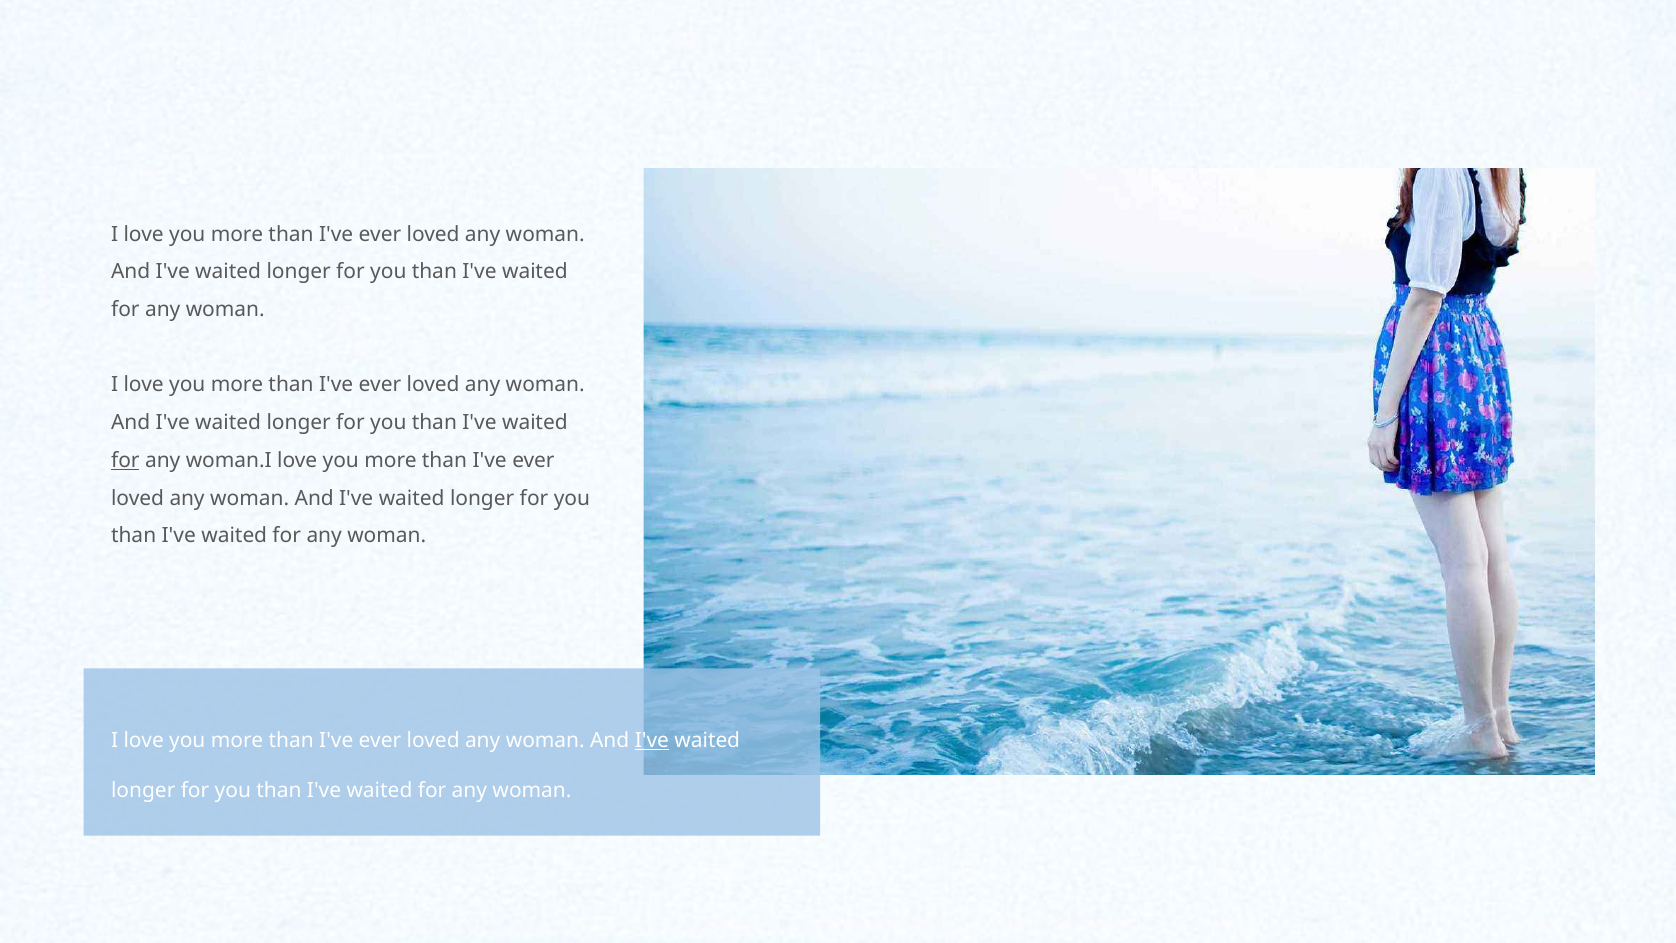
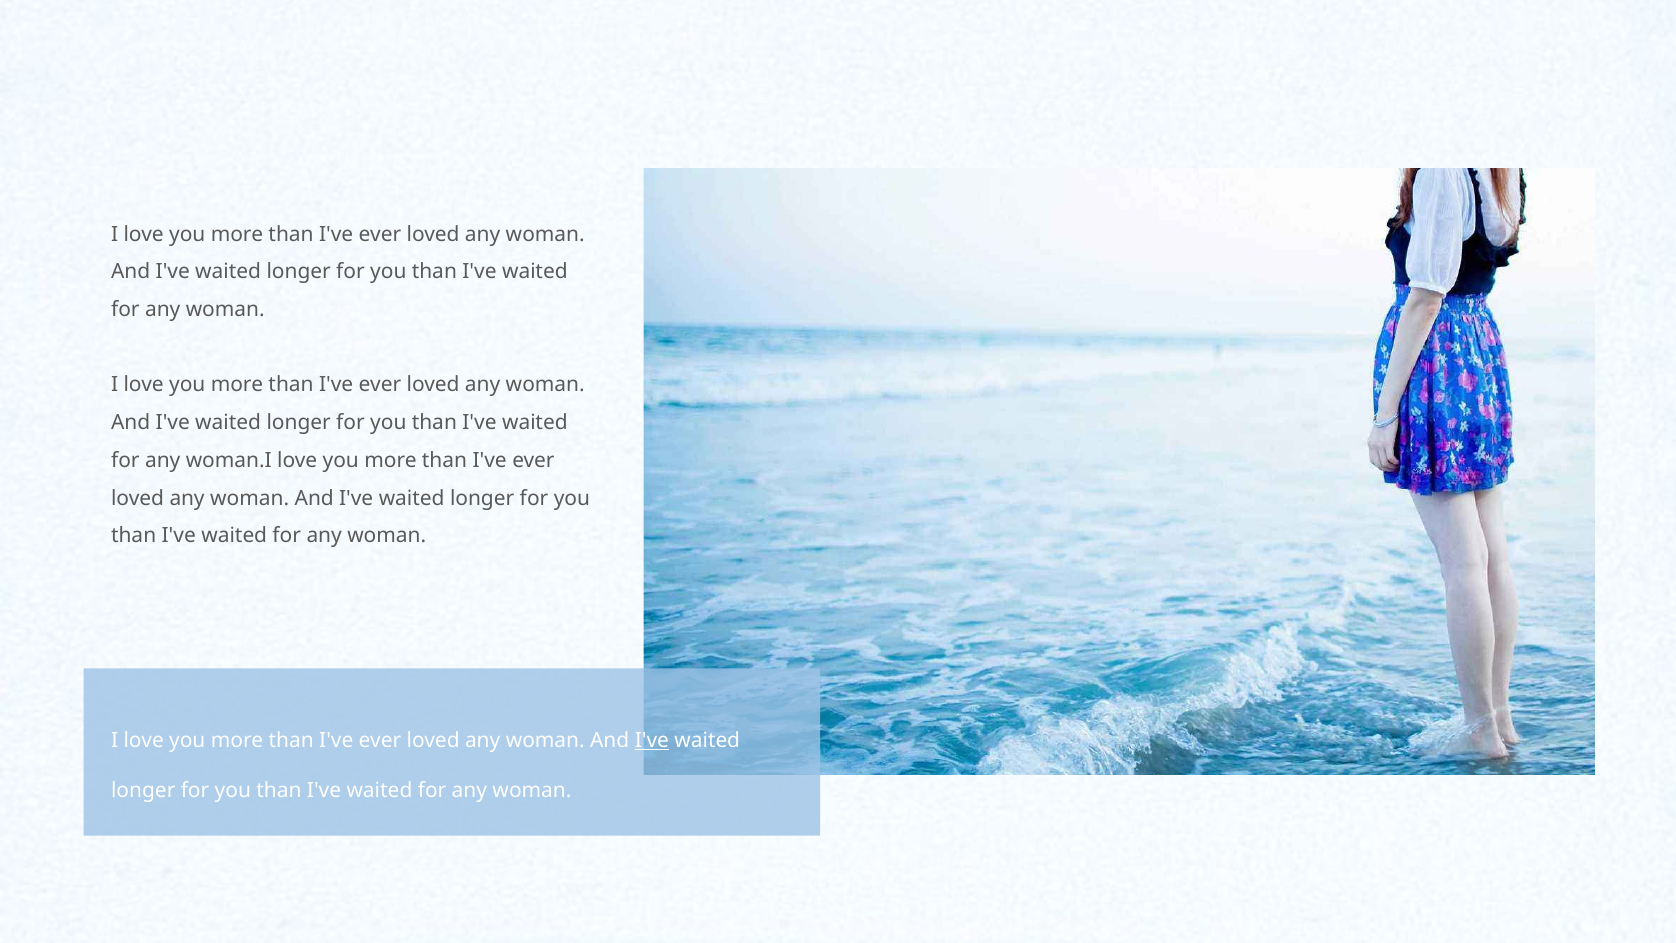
for underline: present -> none (125, 460)
